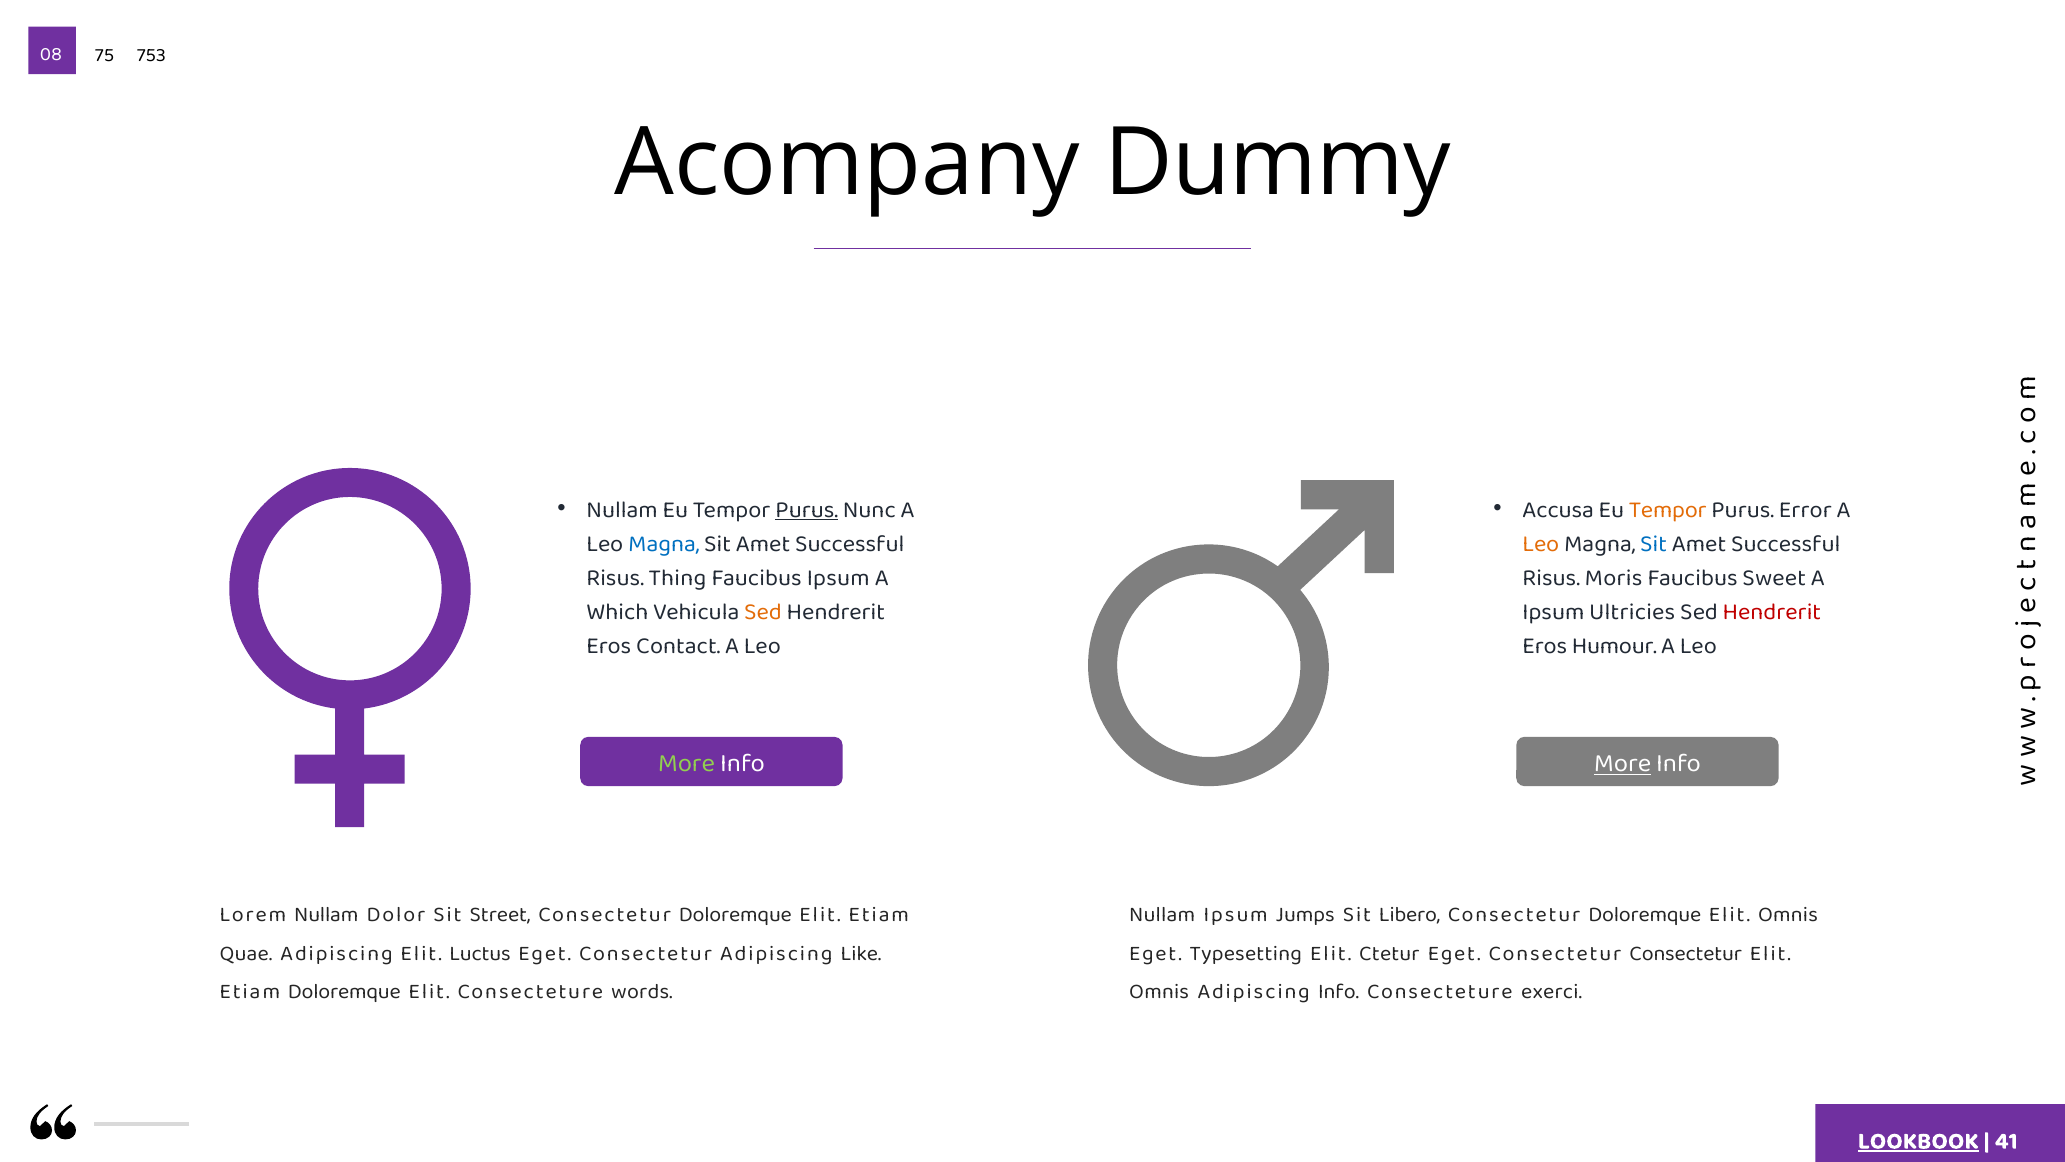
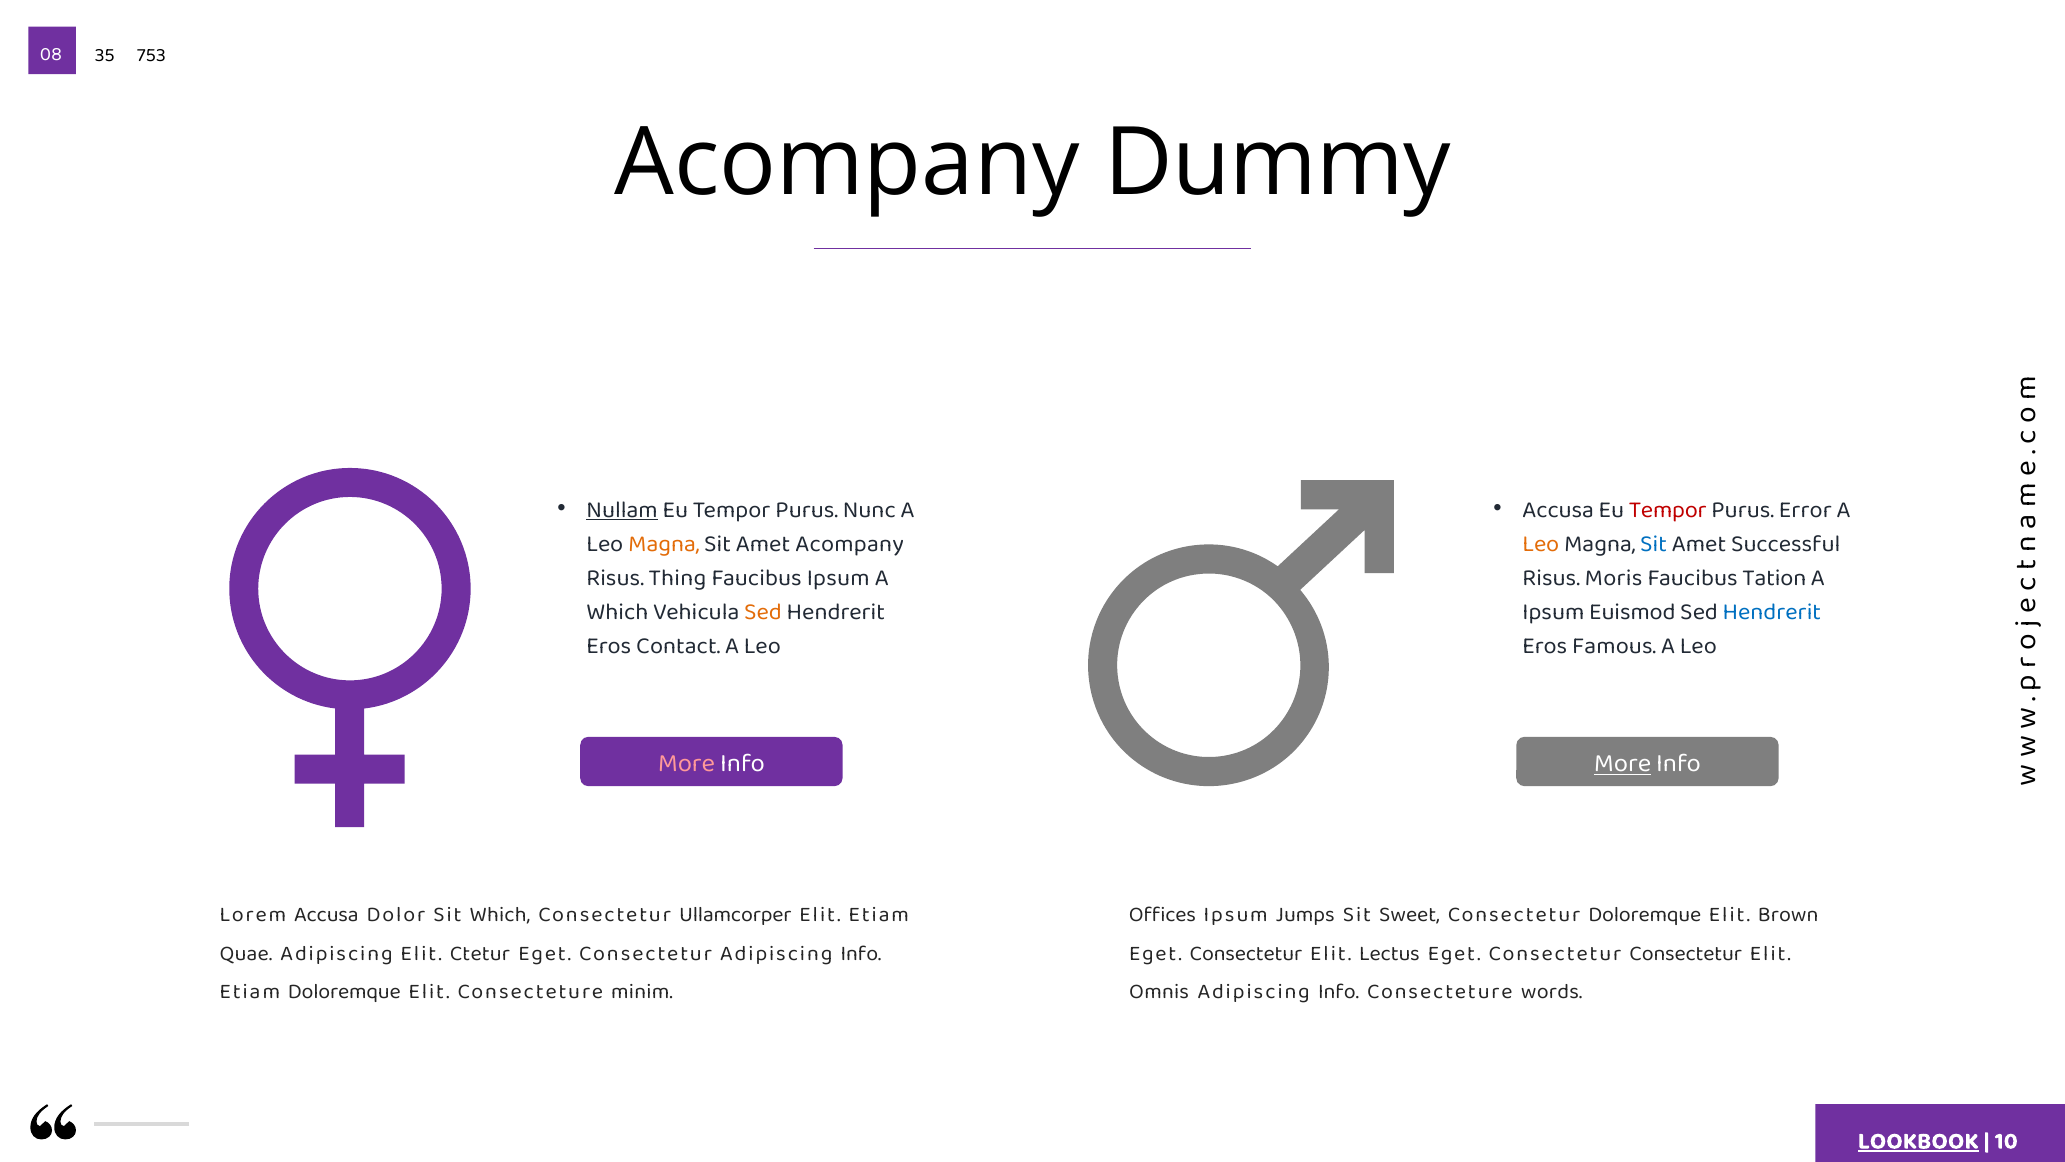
75: 75 -> 35 (105, 55)
Nullam underline: none -> present (622, 509)
Purus underline: present -> none (807, 509)
Tempor colour: orange -> red (1668, 509)
Magna colour: blue -> orange (664, 543)
Successful: Successful -> Acompany (850, 543)
Sweet: Sweet -> Tation (1774, 577)
Ultricies: Ultricies -> Euismod (1632, 611)
Hendrerit colour: red -> blue (1772, 611)
Humour: Humour -> Famous (1614, 646)
More colour: light green -> pink (686, 763)
Lorem Nullam: Nullam -> Accusa (326, 914)
Sit Street: Street -> Which (500, 914)
Doloremque: Doloremque -> Ullamcorper (735, 914)
Nullam: Nullam -> Offices (1162, 914)
Libero: Libero -> Sweet (1409, 914)
Omnis: Omnis -> Brown (1788, 914)
Luctus: Luctus -> Ctetur (480, 953)
Consectetur Adipiscing Like: Like -> Info (861, 953)
Typesetting: Typesetting -> Consectetur (1246, 953)
Ctetur: Ctetur -> Lectus (1390, 953)
words: words -> minim (642, 991)
exerci: exerci -> words (1552, 991)
41: 41 -> 10 (2006, 1140)
